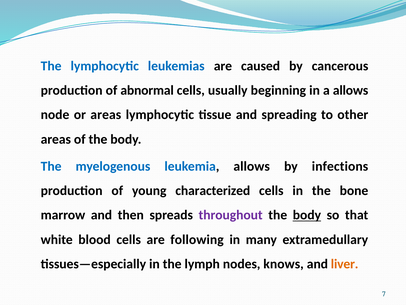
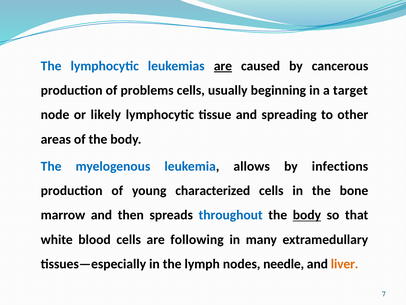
are underline: none -> present (223, 66)
abnormal: abnormal -> problems (147, 90)
a allows: allows -> target (350, 90)
or areas: areas -> likely (106, 115)
throughout colour: purple -> blue (231, 215)
knows: knows -> needle (284, 264)
